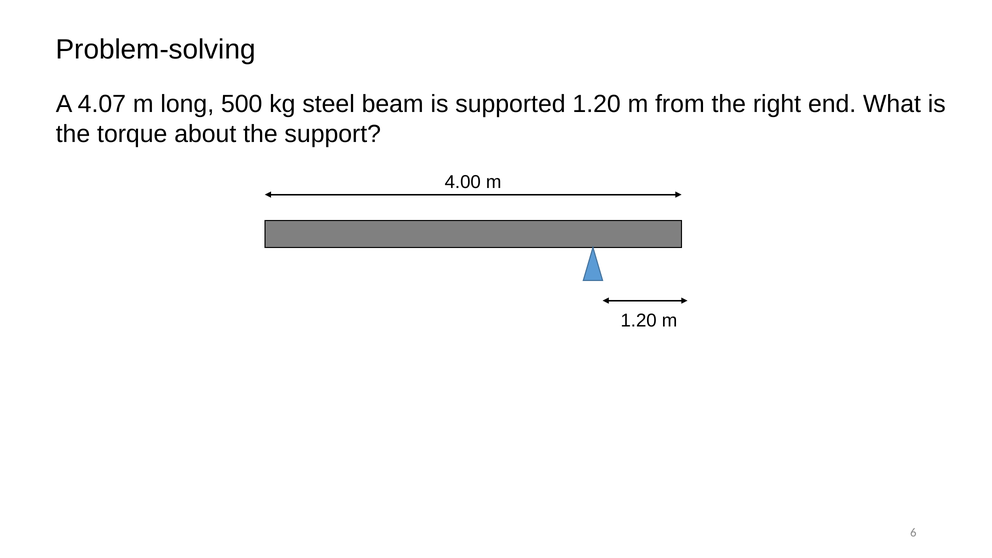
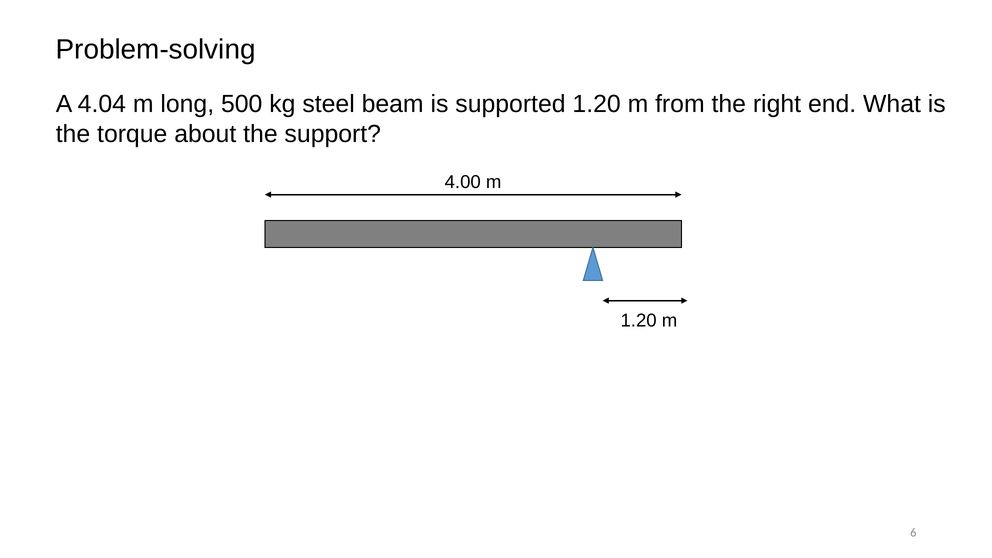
4.07: 4.07 -> 4.04 (102, 104)
